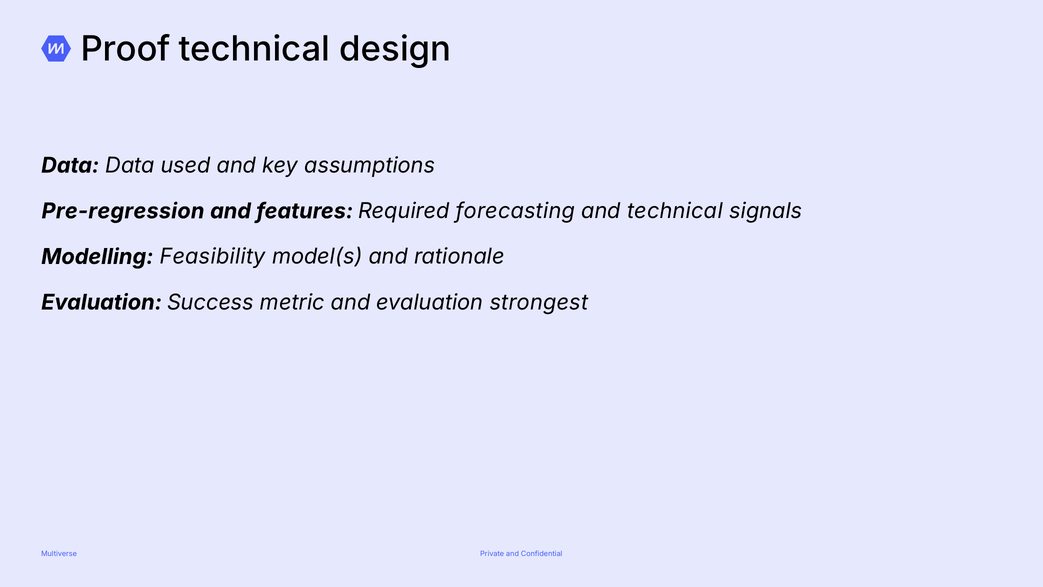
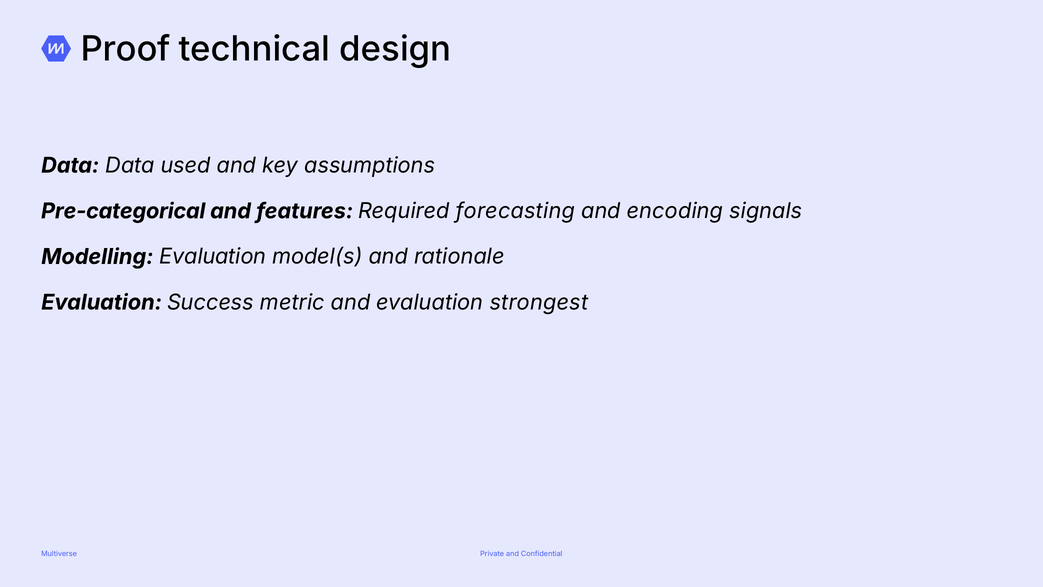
Pre-regression: Pre-regression -> Pre-categorical (123, 211)
and technical: technical -> encoding (675, 211)
Modelling Feasibility: Feasibility -> Evaluation (213, 257)
